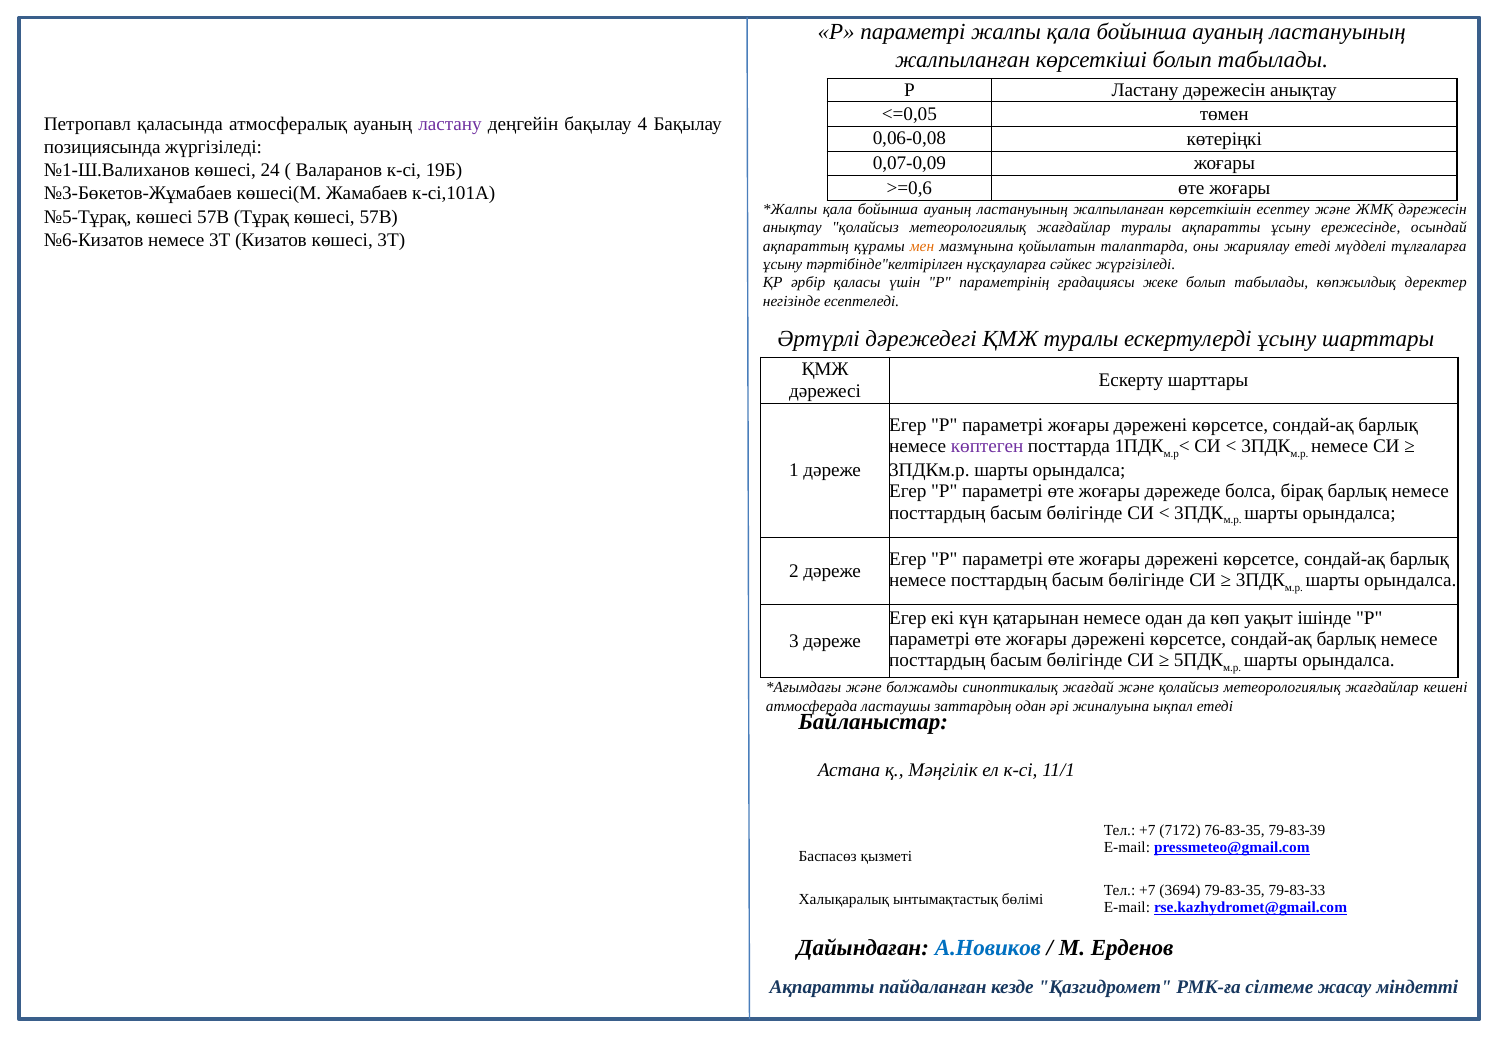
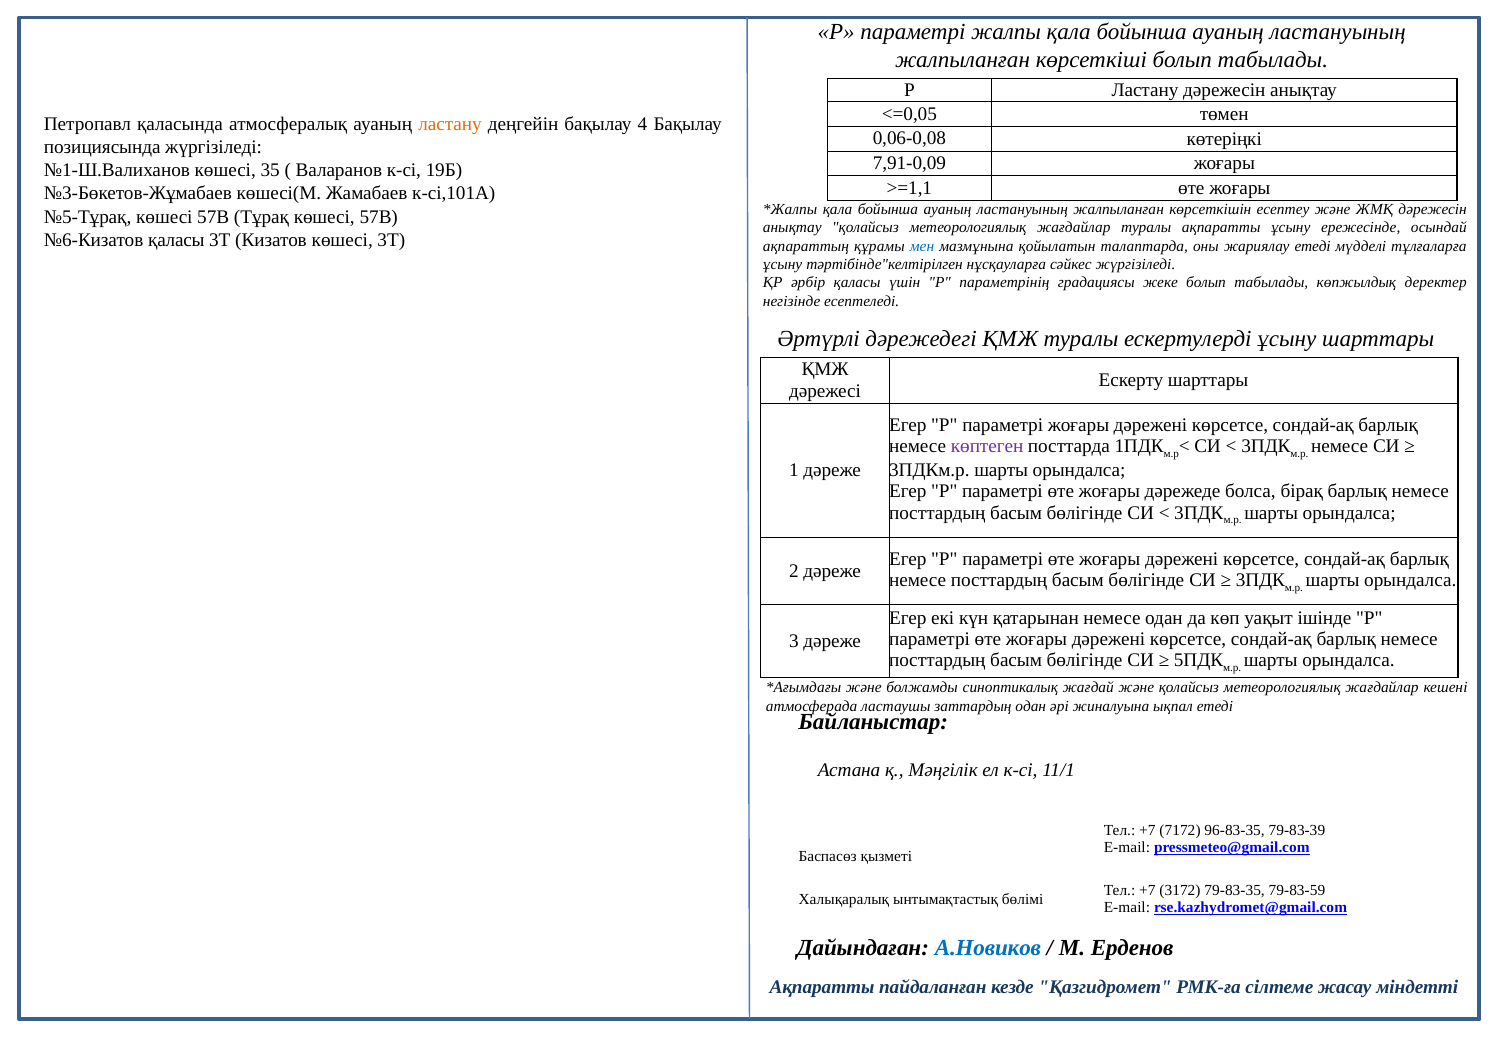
ластану colour: purple -> orange (450, 124)
0,07-0,09: 0,07-0,09 -> 7,91-0,09 (909, 163)
24: 24 -> 35 (270, 171)
>=0,6: >=0,6 -> >=1,1 (909, 188)
№6-Кизатов немесе: немесе -> қаласы (176, 240)
мен colour: orange -> blue (922, 246)
76-83-35: 76-83-35 -> 96-83-35 (1235, 831)
3694: 3694 -> 3172 (1180, 891)
79-83-33: 79-83-33 -> 79-83-59 (1297, 891)
